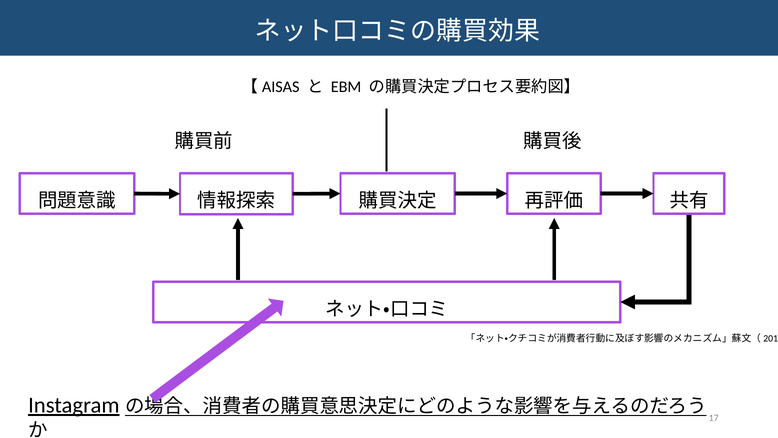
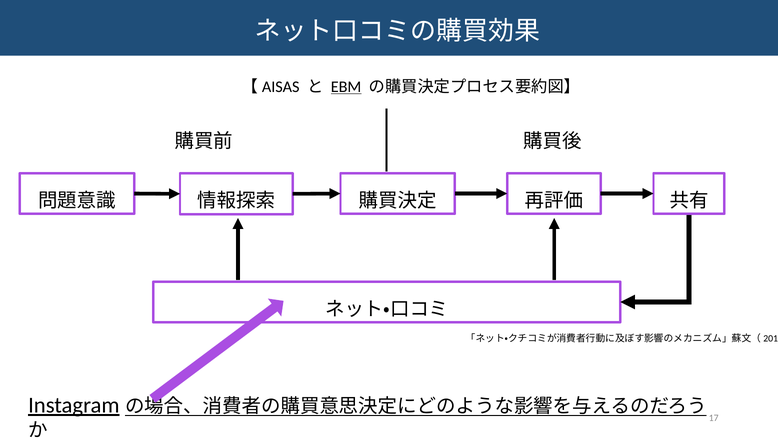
EBM underline: none -> present (346, 87)
